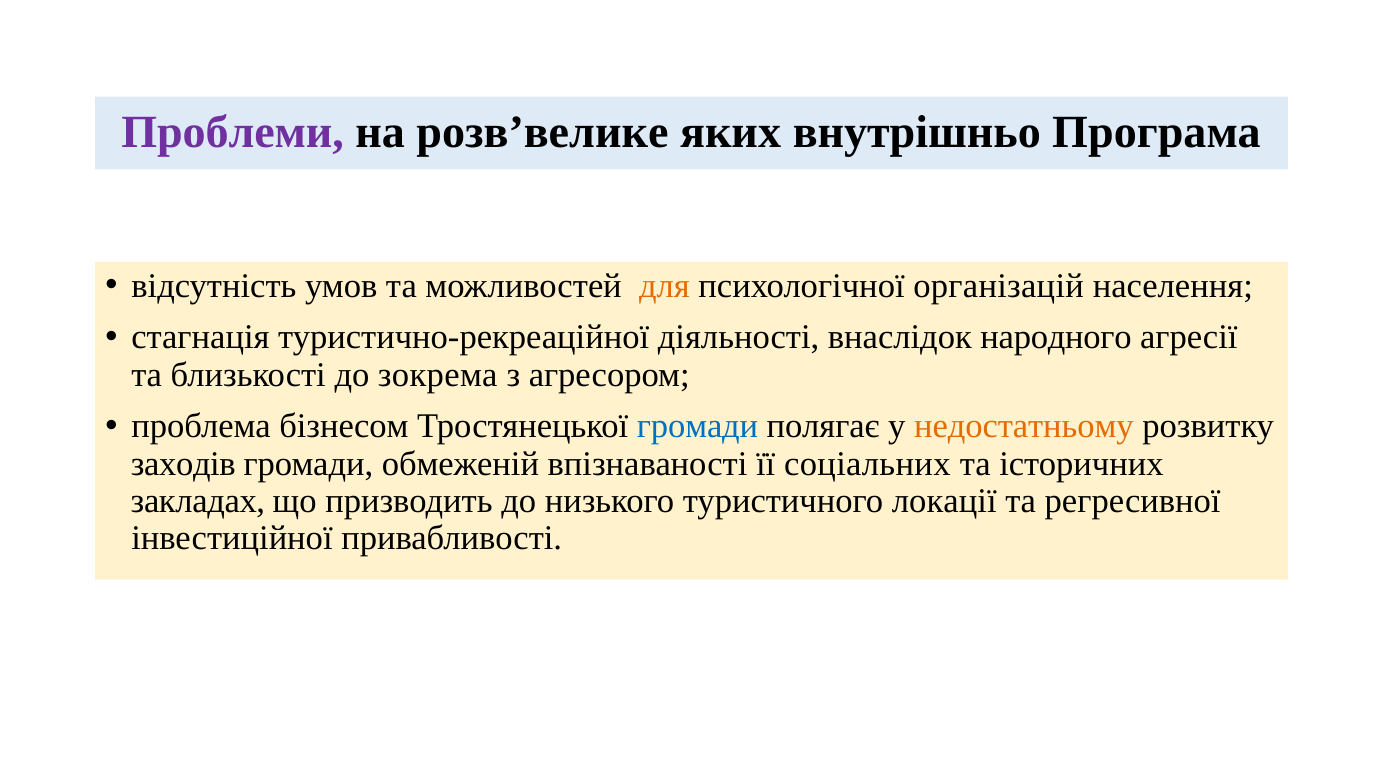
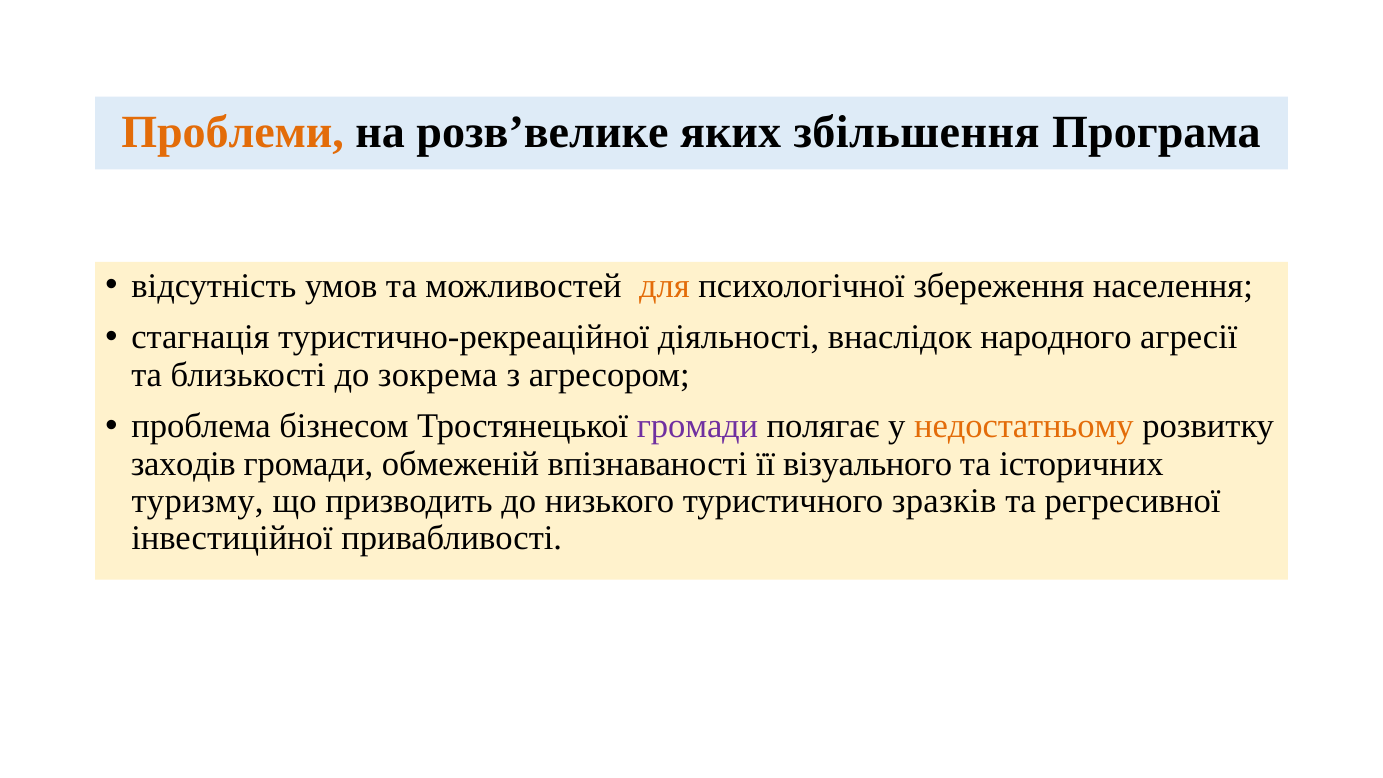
Проблеми colour: purple -> orange (233, 133)
внутрішньо: внутрішньо -> збільшення (917, 133)
організацій: організацій -> збереження (999, 286)
громади colour: blue -> purple (698, 426)
соціальних: соціальних -> візуального (868, 464)
закладах: закладах -> туризму (198, 501)
локації: локації -> зразків (944, 501)
